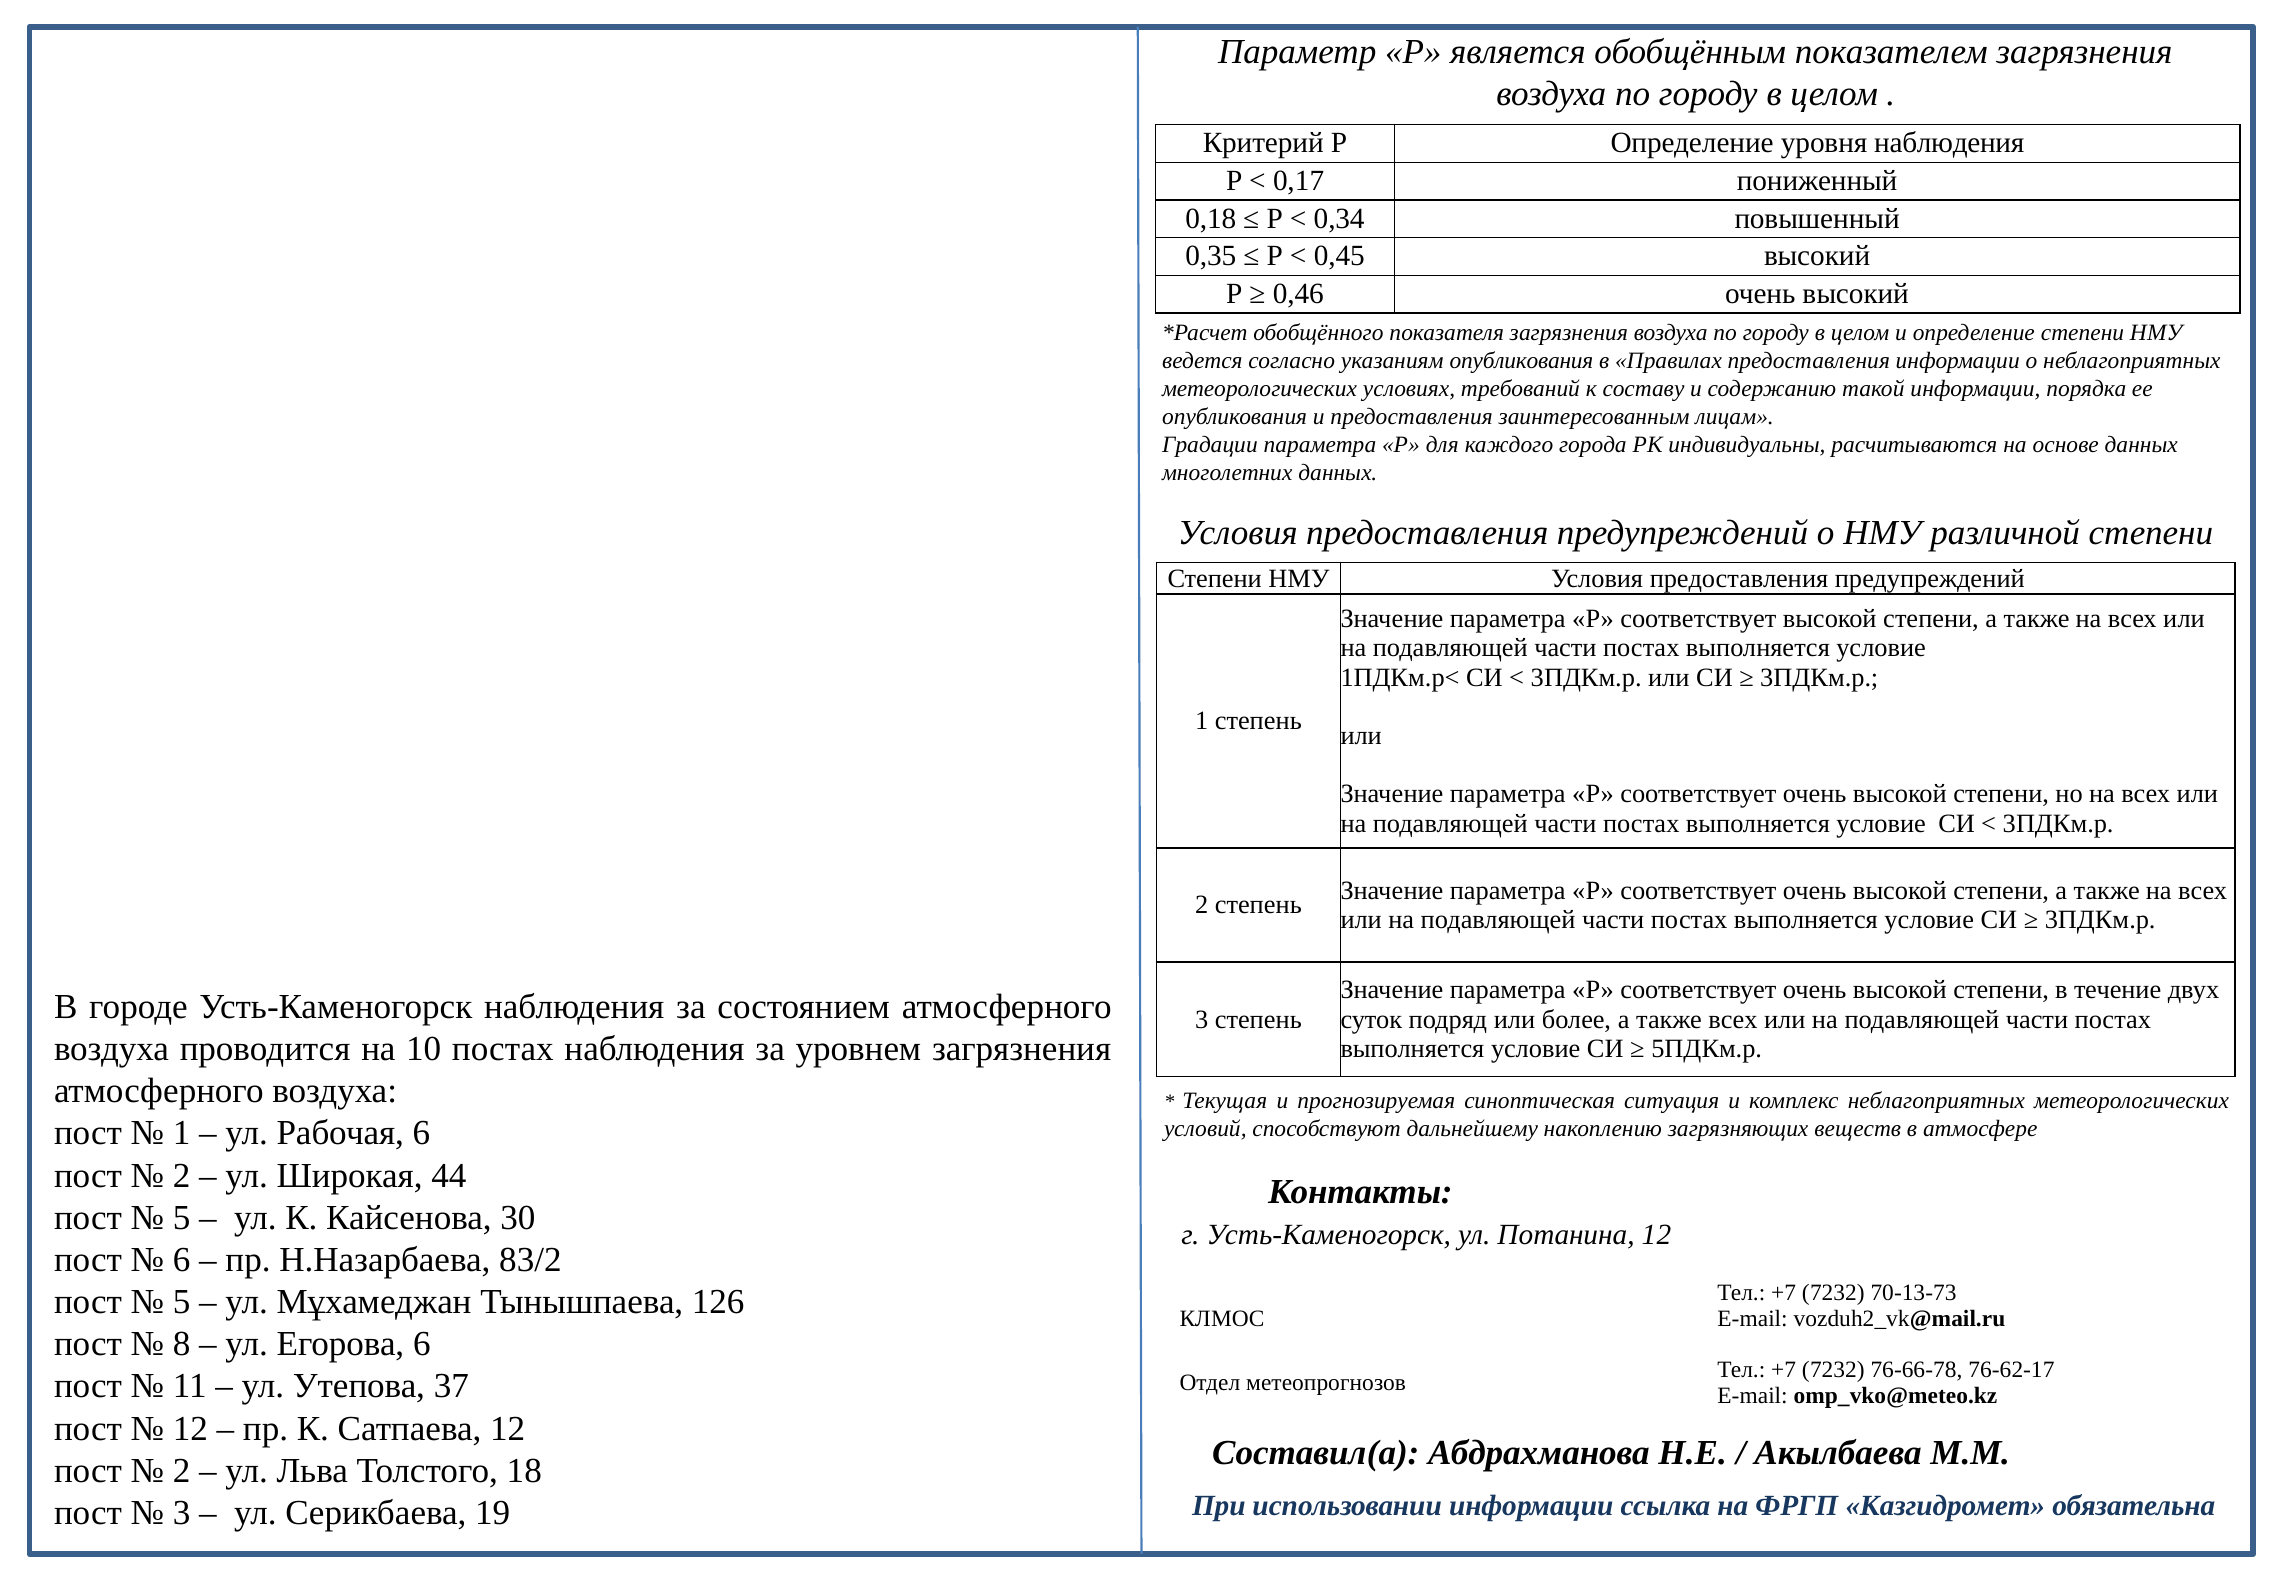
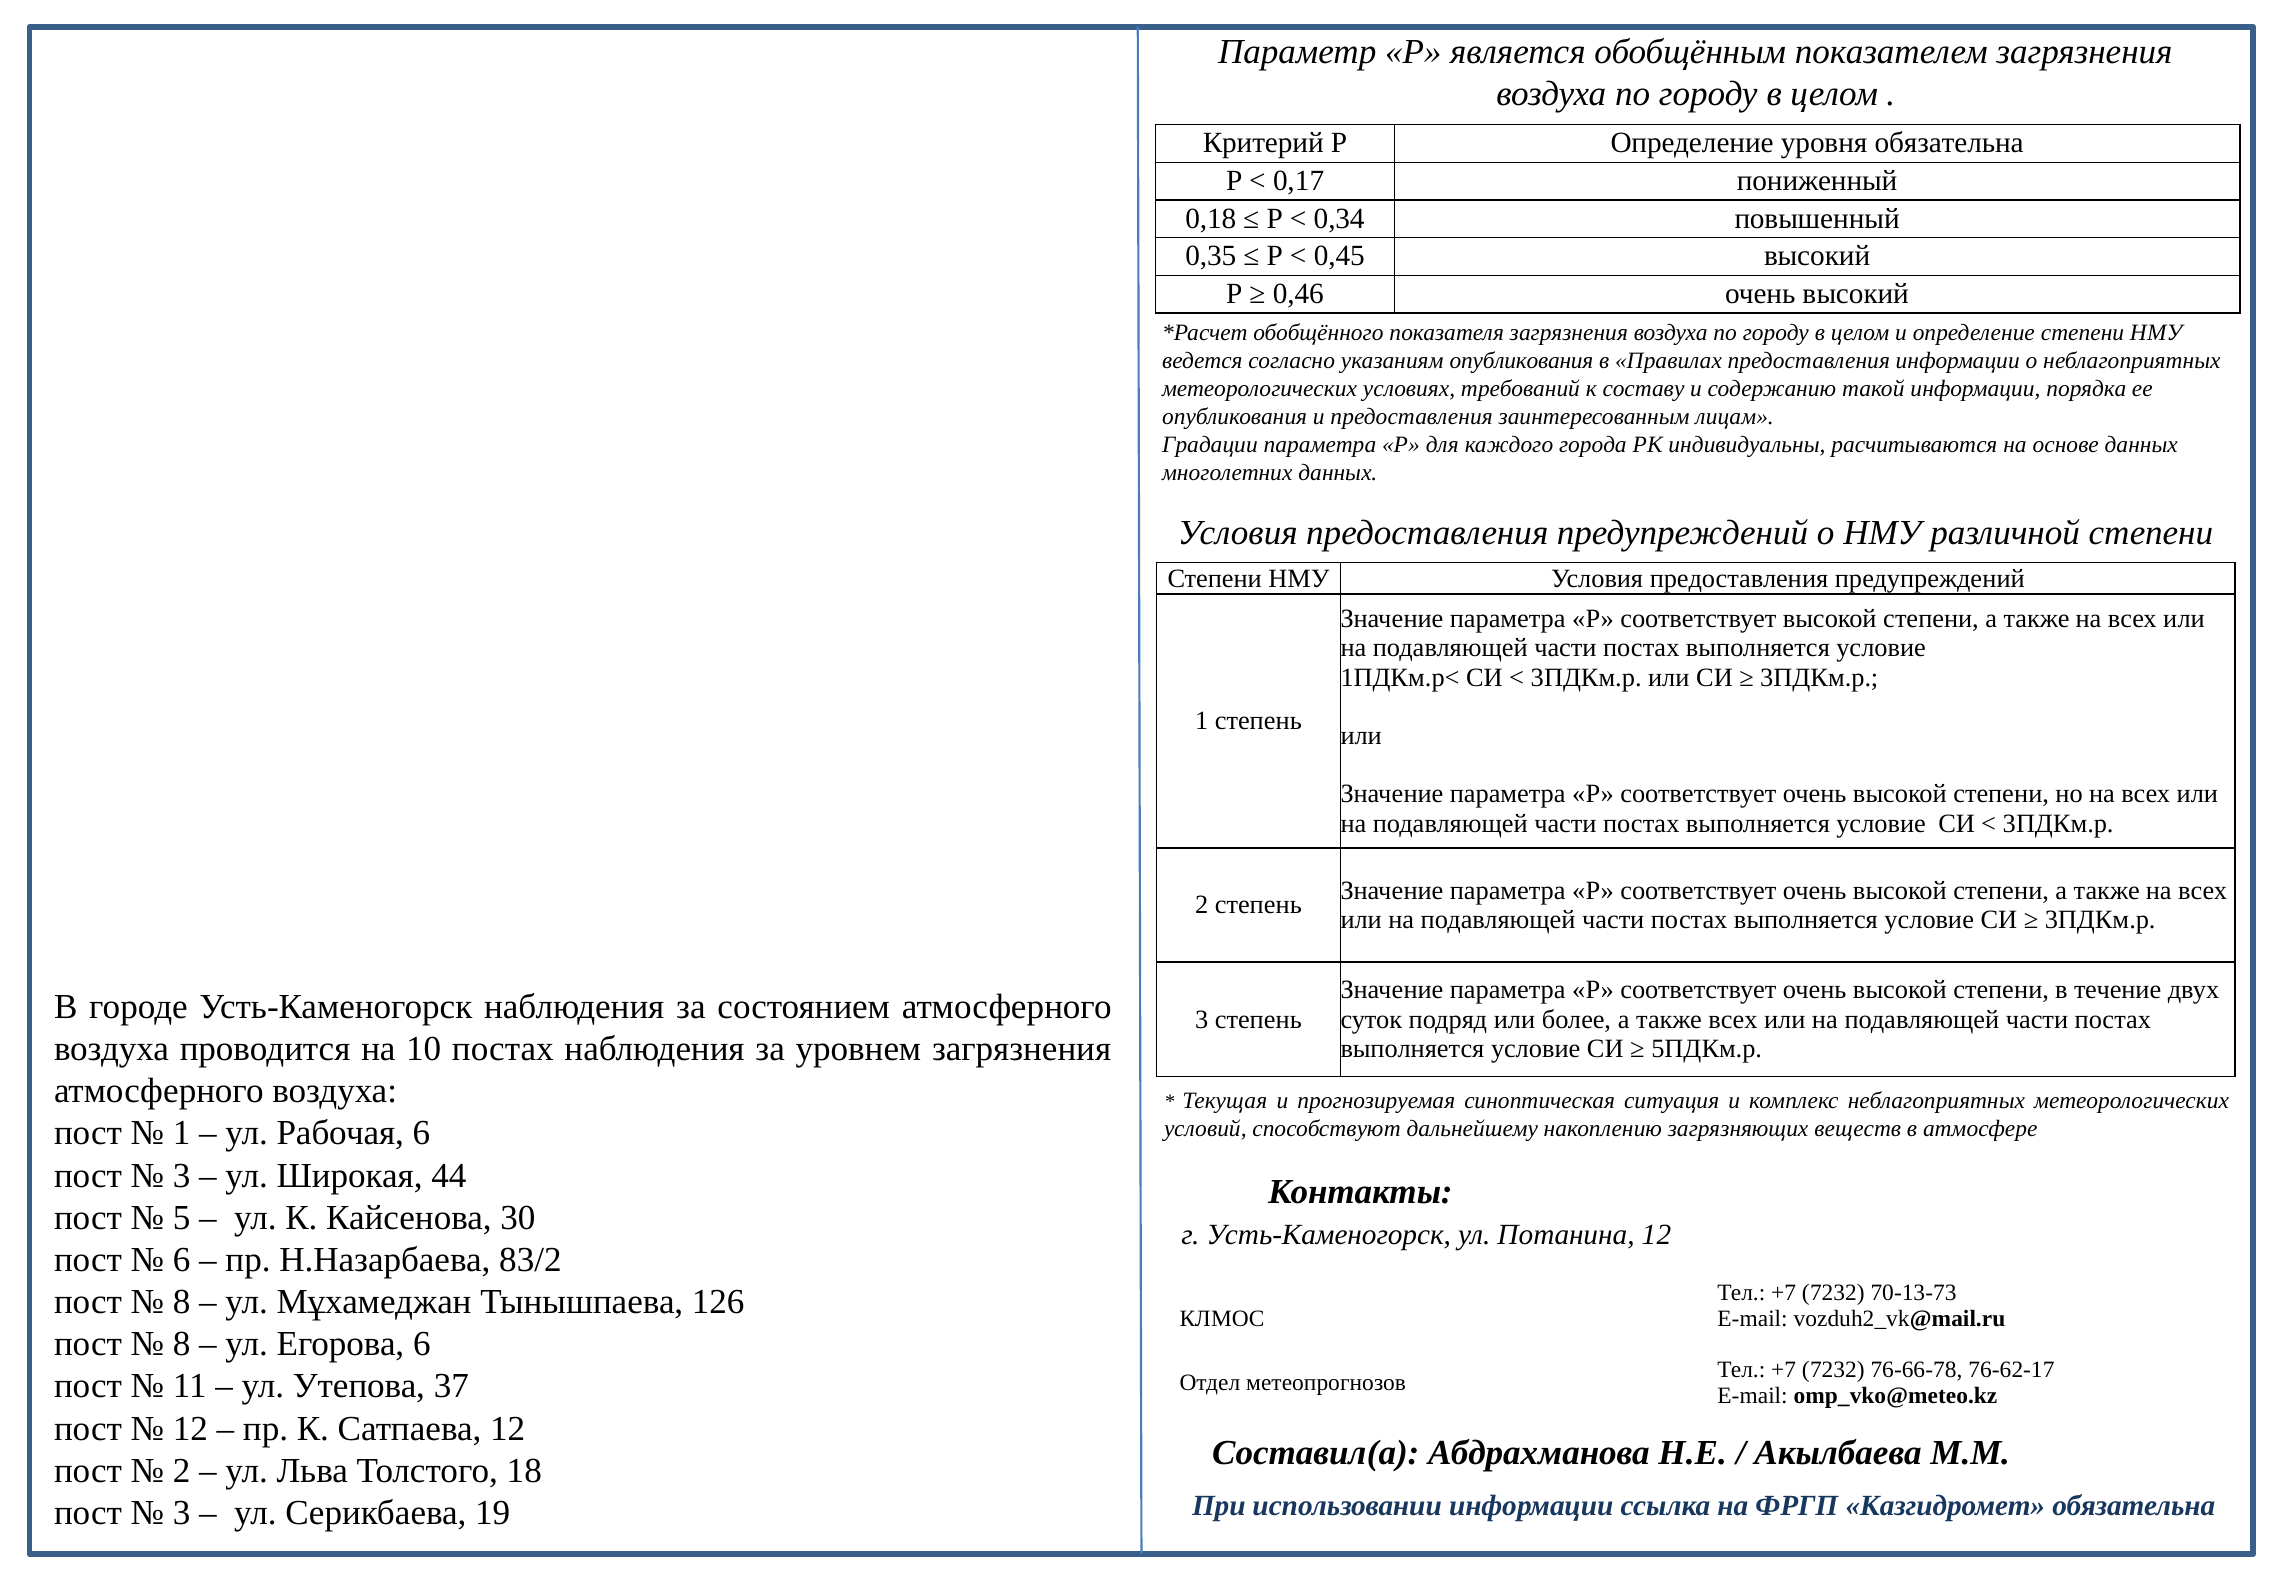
уровня наблюдения: наблюдения -> обязательна (1949, 143)
2: 2 -> 3 (182, 1175)
5: 5 -> 8 (182, 1302)
